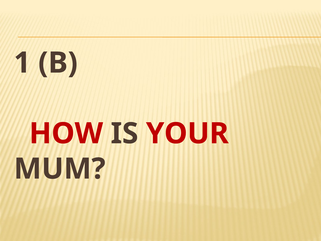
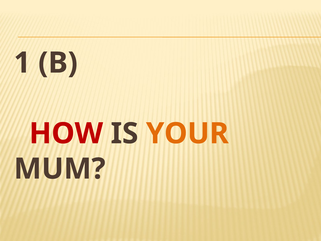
YOUR colour: red -> orange (187, 133)
